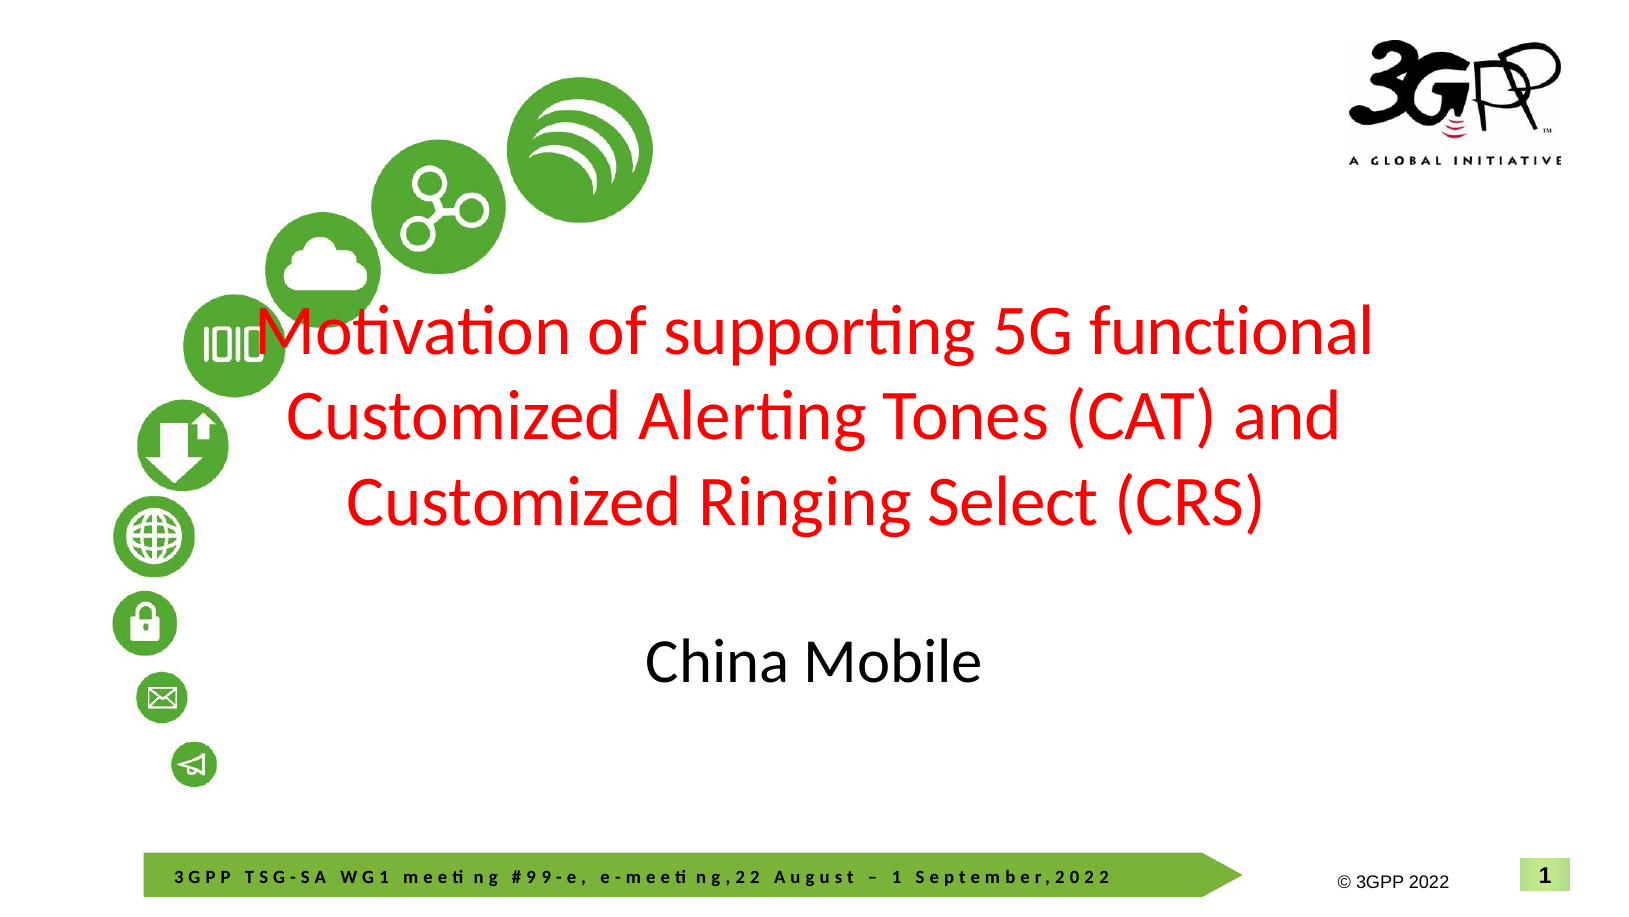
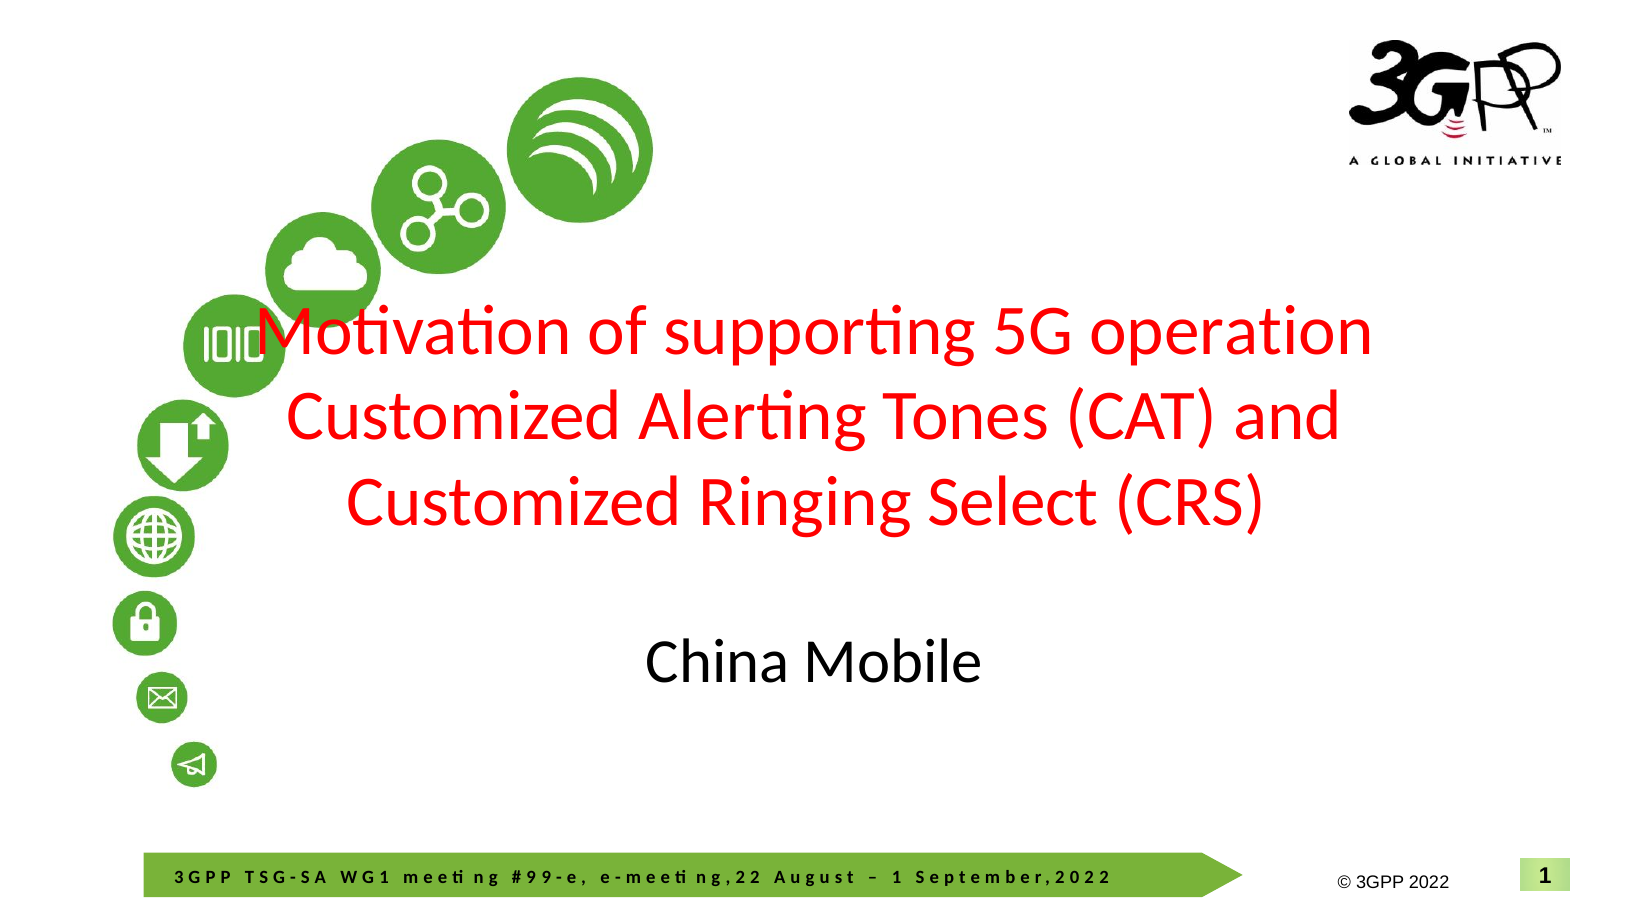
functional: functional -> operation (1232, 330)
